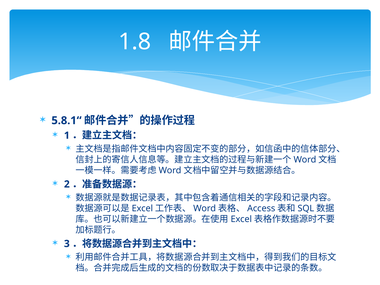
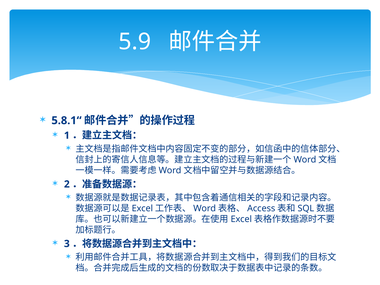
1.8: 1.8 -> 5.9 (135, 42)
